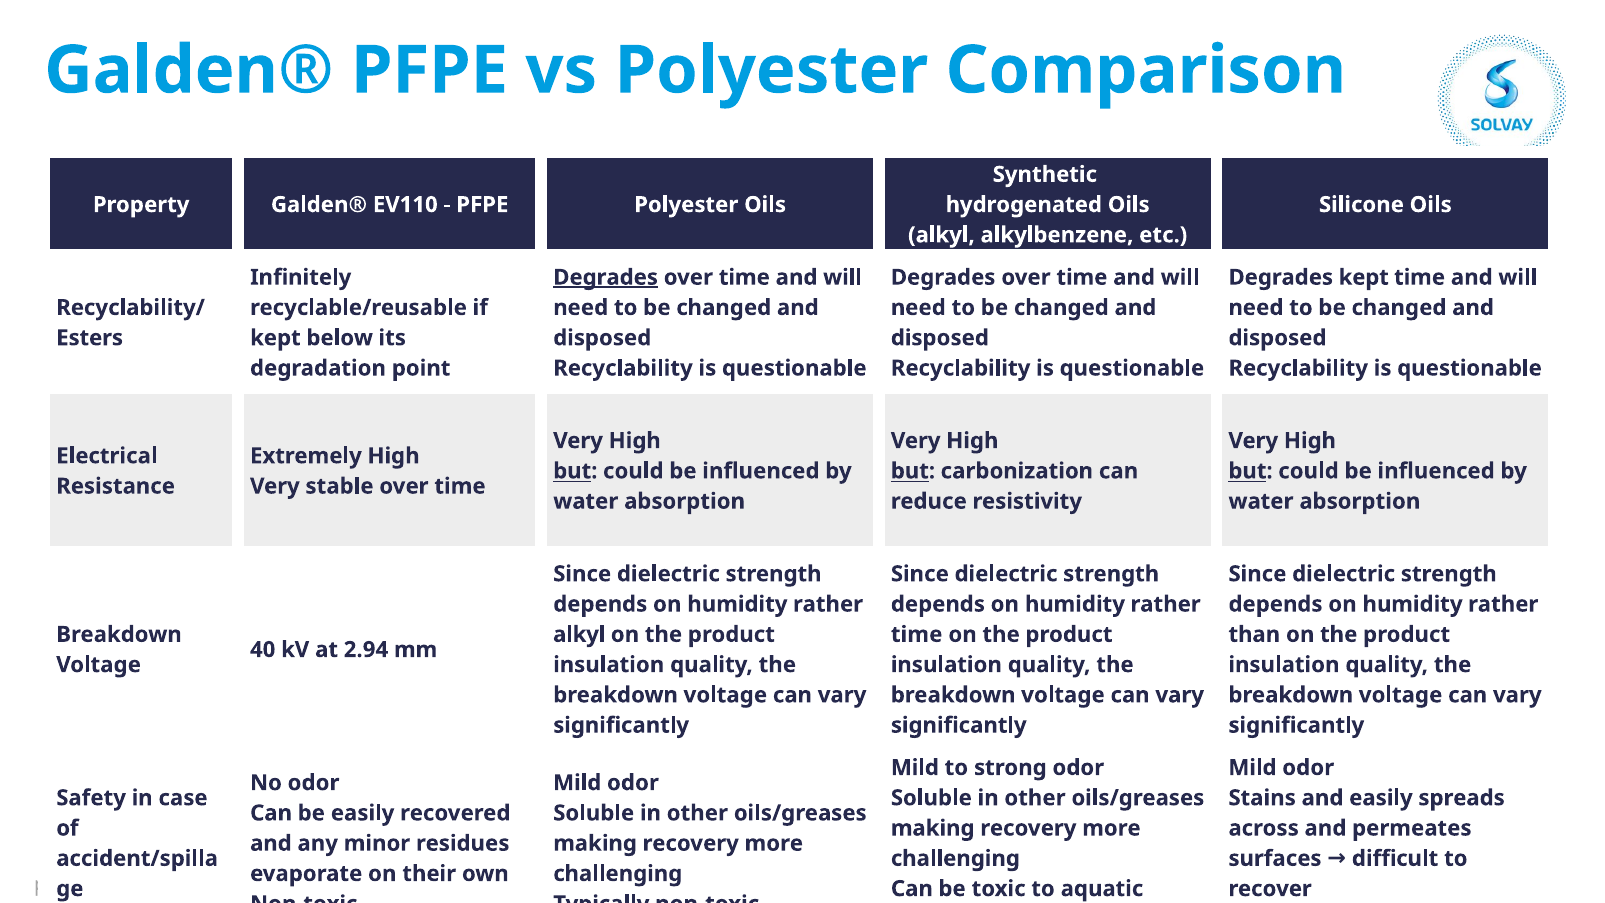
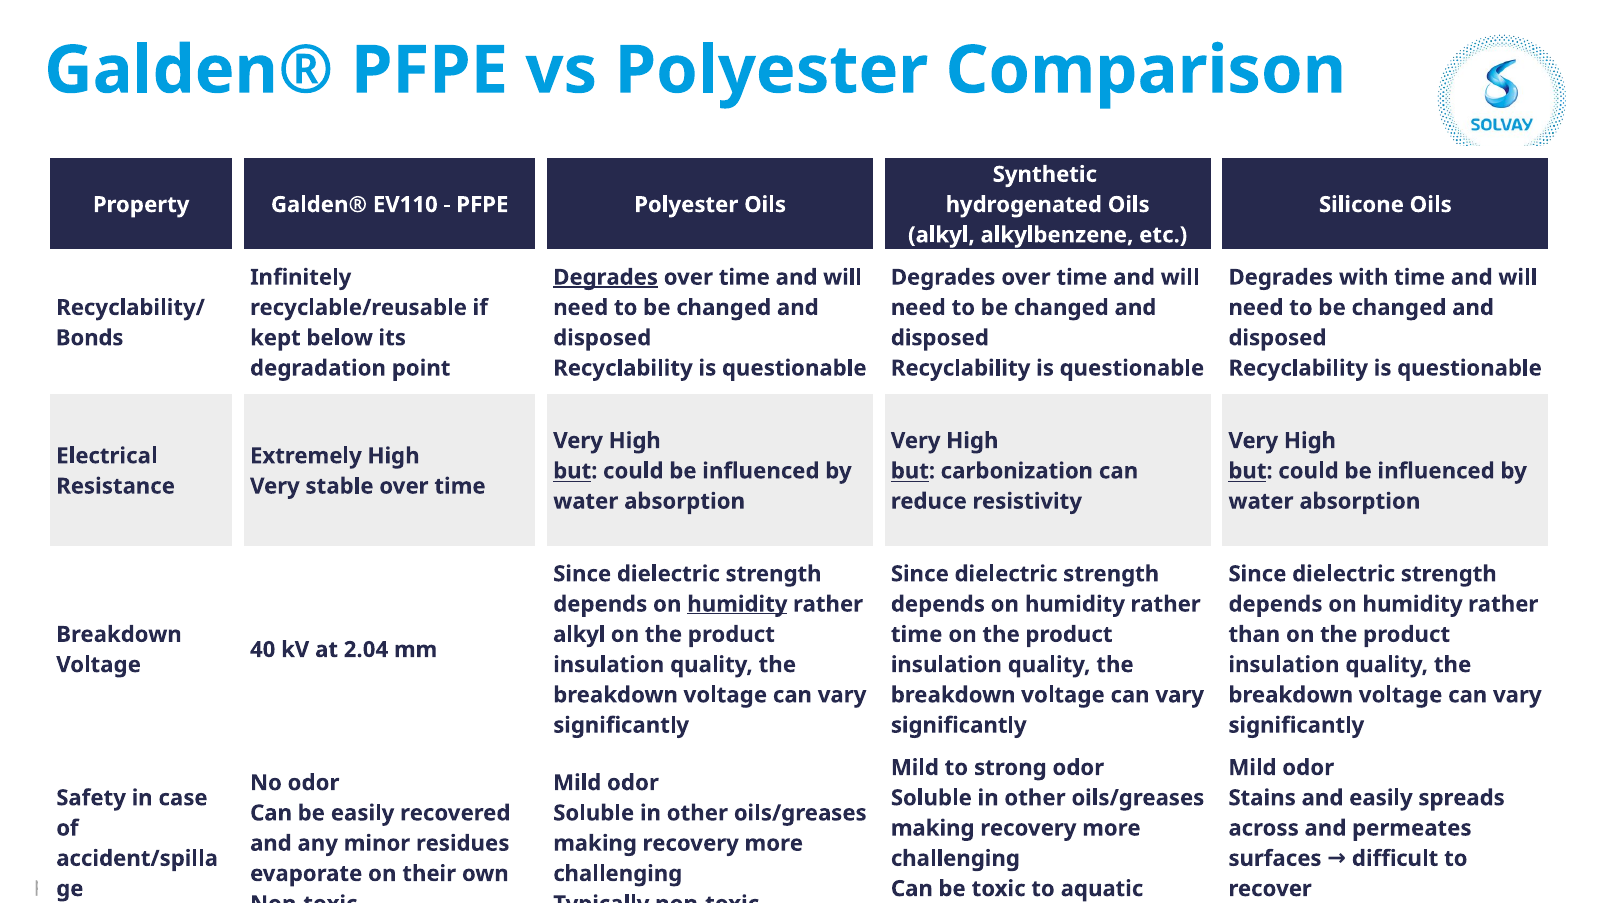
Degrades kept: kept -> with (1364, 277)
Esters: Esters -> Bonds (90, 338)
humidity underline: none -> present (737, 604)
2.94: 2.94 -> 2.04 (366, 650)
